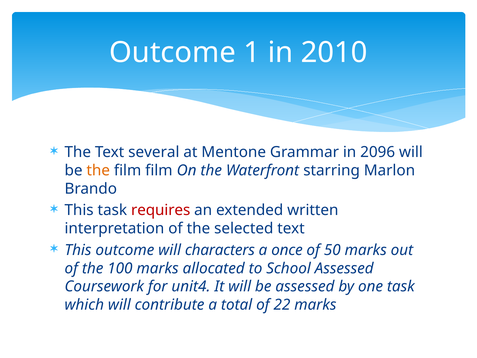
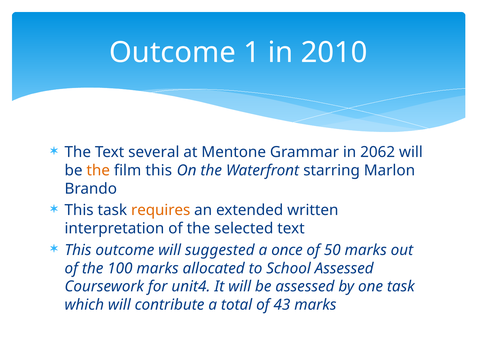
2096: 2096 -> 2062 (378, 152)
film film: film -> this (159, 170)
requires colour: red -> orange (161, 210)
characters: characters -> suggested (220, 250)
22: 22 -> 43 (282, 305)
